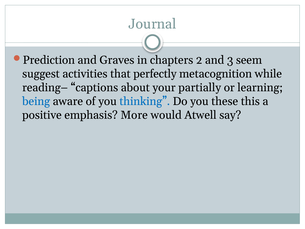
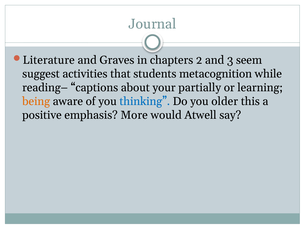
Prediction: Prediction -> Literature (49, 60)
perfectly: perfectly -> students (155, 74)
being colour: blue -> orange (36, 101)
these: these -> older (225, 101)
